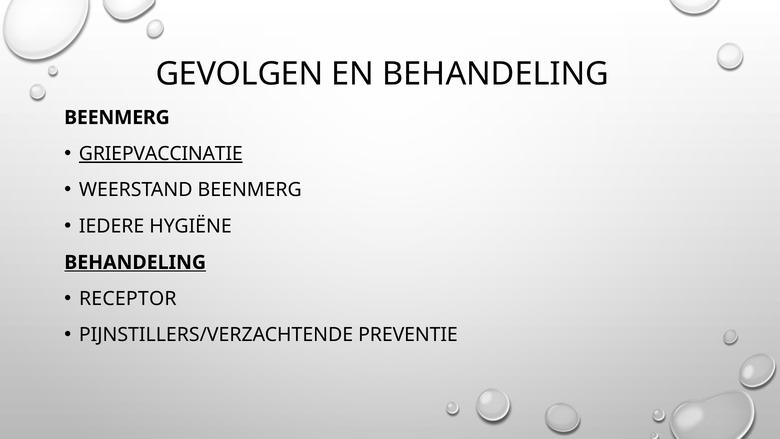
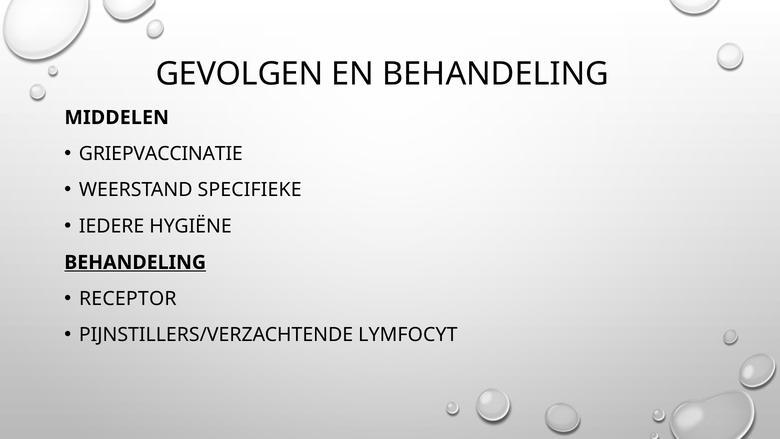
BEENMERG: BEENMERG -> MIDDELEN (117, 118)
GRIEPVACCINATIE underline: present -> none (161, 154)
WEERSTAND BEENMERG: BEENMERG -> SPECIFIEKE (250, 190)
PREVENTIE: PREVENTIE -> LYMFOCYT (408, 335)
